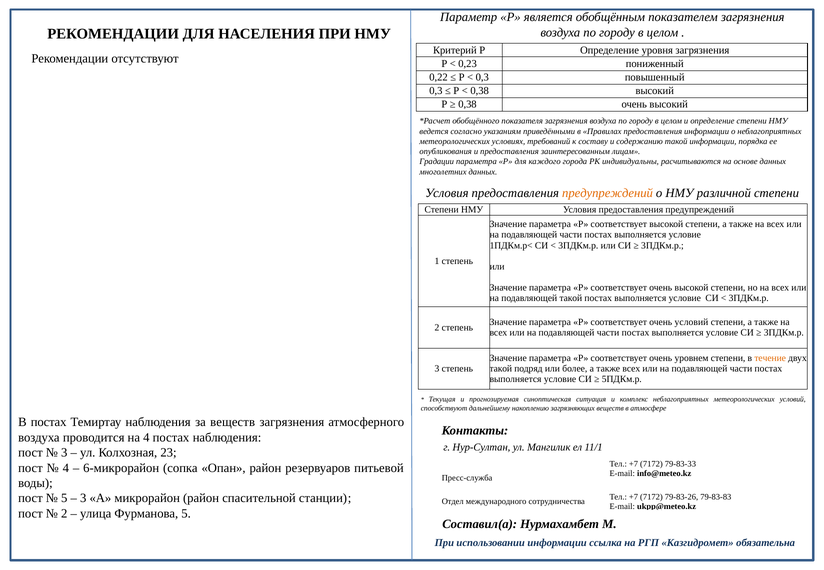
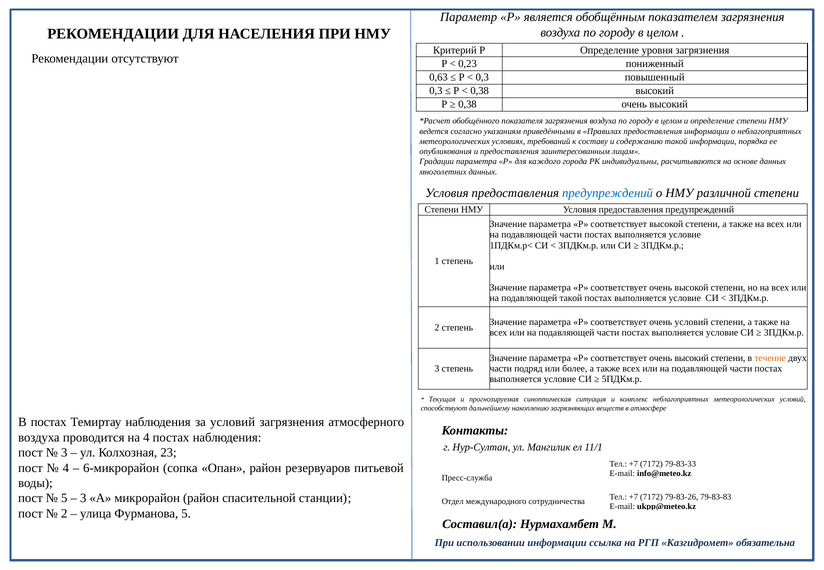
0,22: 0,22 -> 0,63 (438, 77)
предупреждений colour: orange -> blue (607, 193)
соответствует очень уровнем: уровнем -> высокий (692, 358)
такой: такой -> части (501, 369)
за веществ: веществ -> условий (233, 423)
